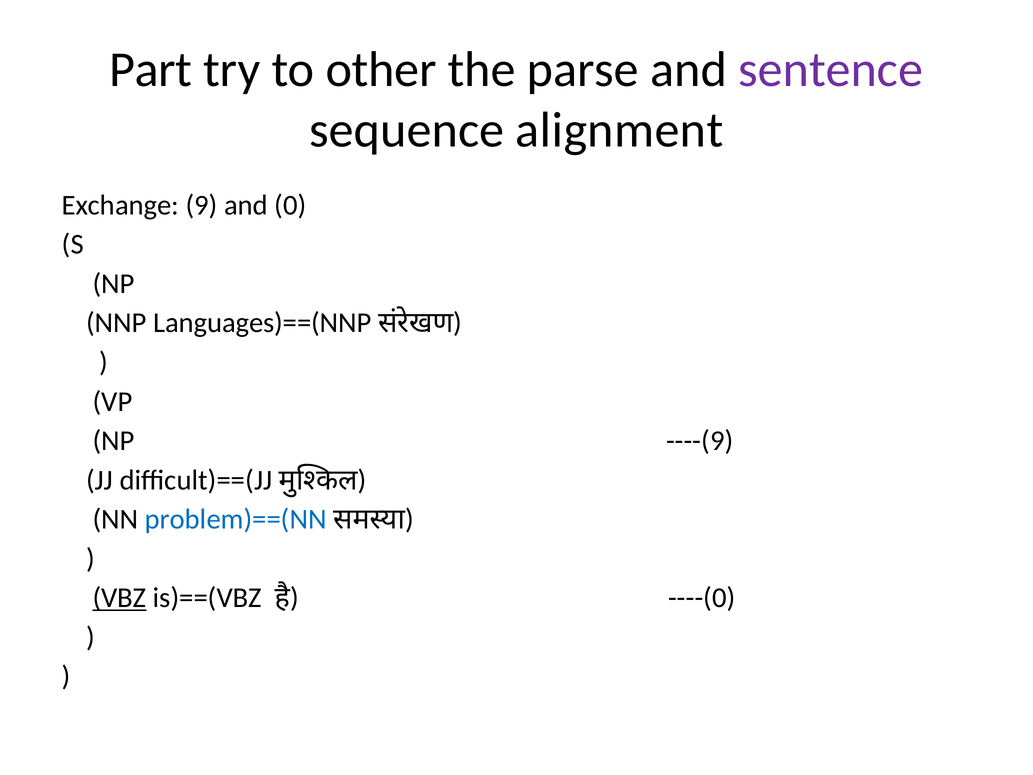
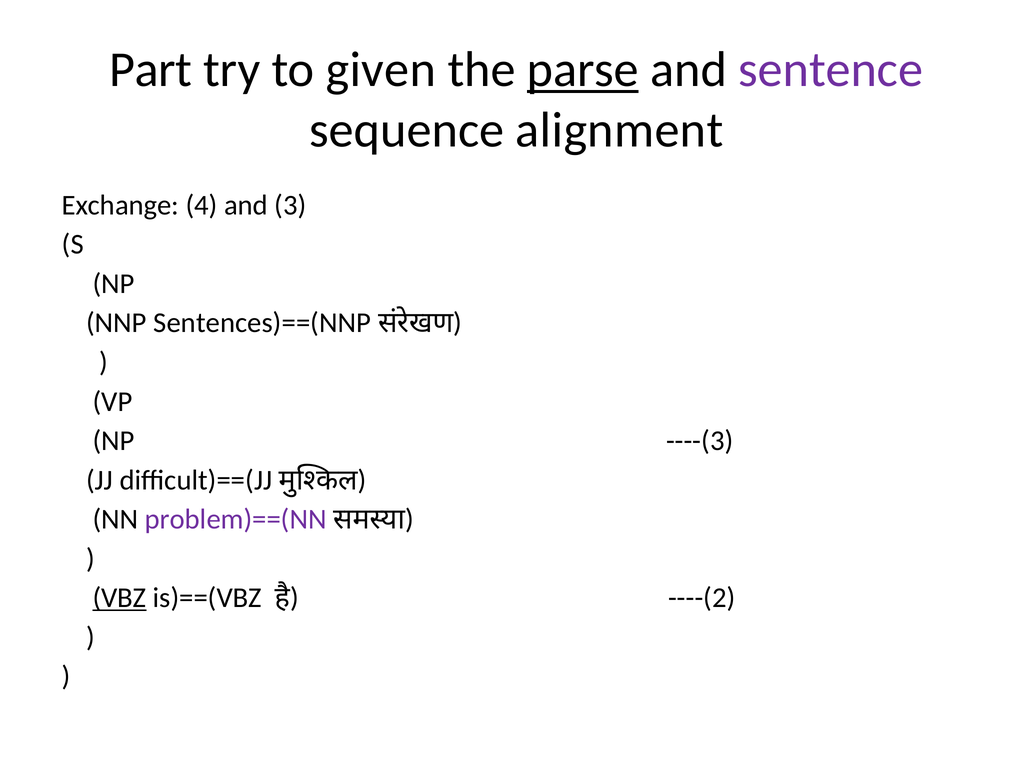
other: other -> given (381, 70)
parse underline: none -> present (583, 70)
9: 9 -> 4 (202, 205)
0: 0 -> 3 (290, 205)
Languages)==(NNP: Languages)==(NNP -> Sentences)==(NNP (262, 323)
----(9: ----(9 -> ----(3 (700, 441)
problem)==(NN colour: blue -> purple (236, 519)
----(0: ----(0 -> ----(2 (702, 598)
